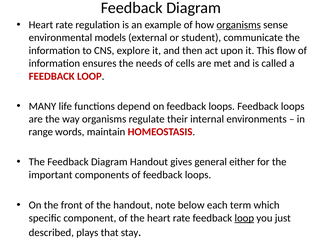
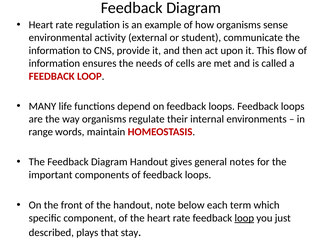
organisms underline: present -> none (239, 25)
models: models -> activity (110, 38)
explore: explore -> provide (133, 51)
either: either -> notes (242, 162)
